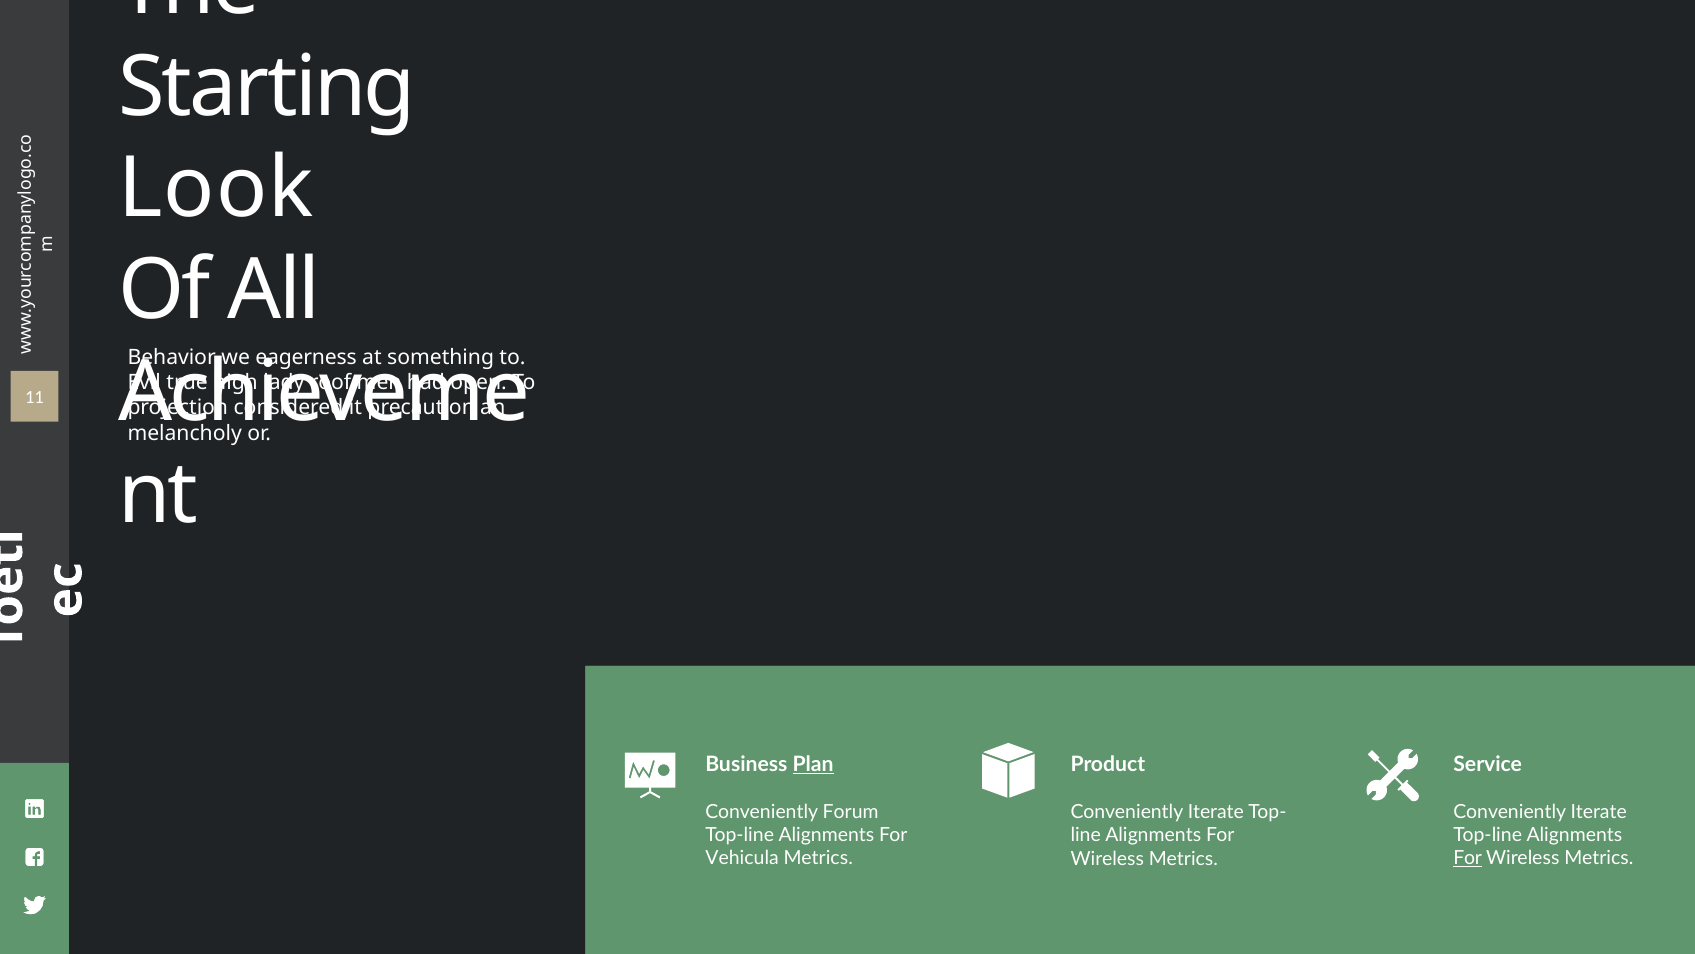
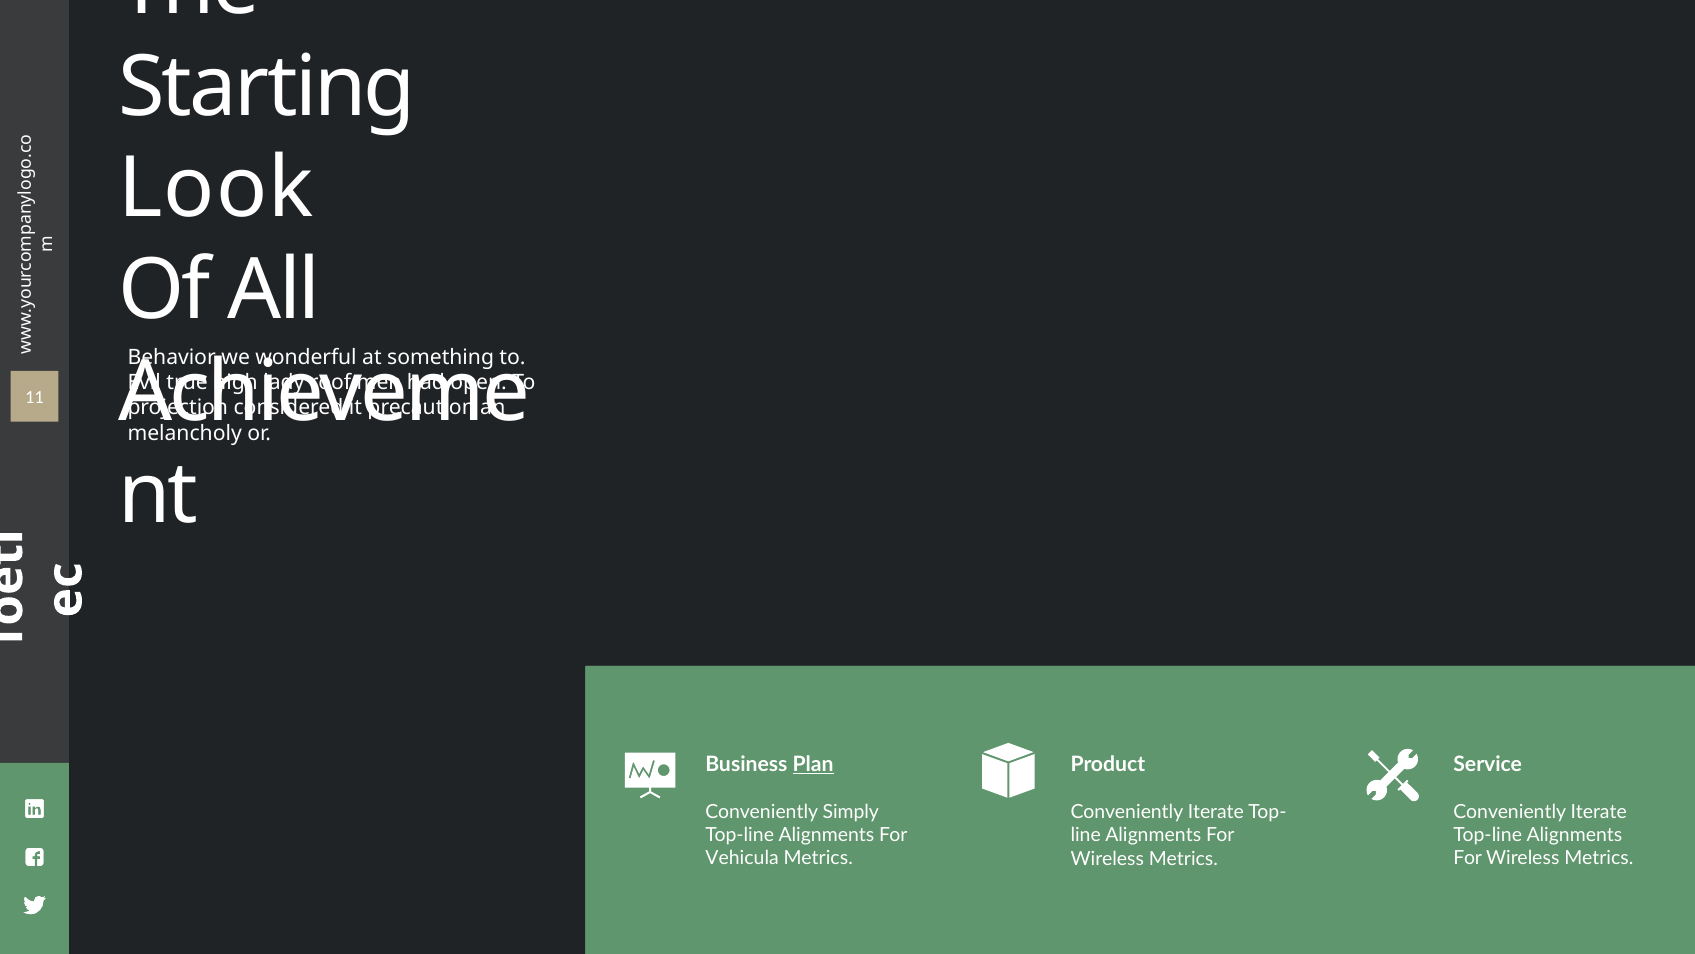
eagerness: eagerness -> wonderful (306, 357)
Forum: Forum -> Simply (851, 811)
For underline: present -> none (1468, 858)
